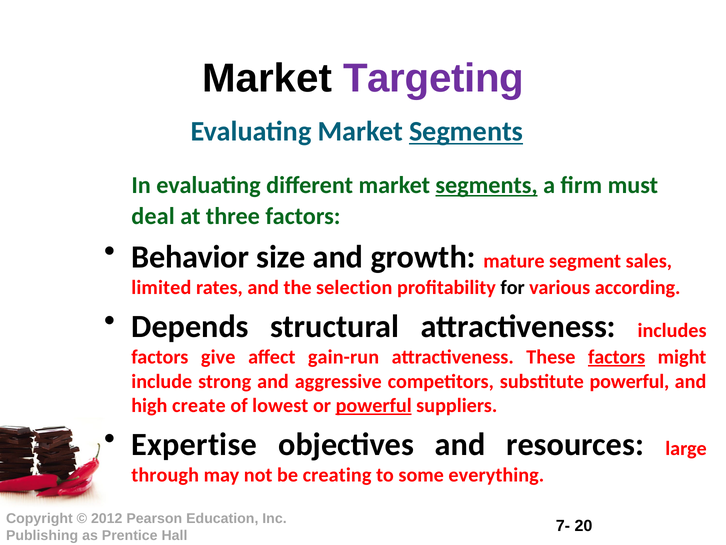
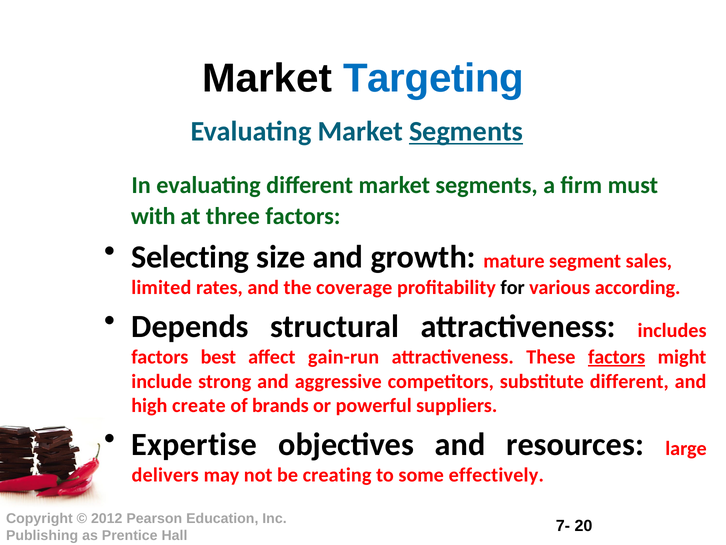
Targeting colour: purple -> blue (433, 78)
segments underline: present -> none (487, 185)
deal: deal -> with (153, 216)
Behavior: Behavior -> Selecting (190, 257)
selection: selection -> coverage (354, 287)
give: give -> best (218, 357)
substitute powerful: powerful -> different (629, 381)
lowest: lowest -> brands (280, 405)
powerful underline: present -> none (374, 405)
through: through -> delivers (165, 475)
everything: everything -> effectively (496, 475)
